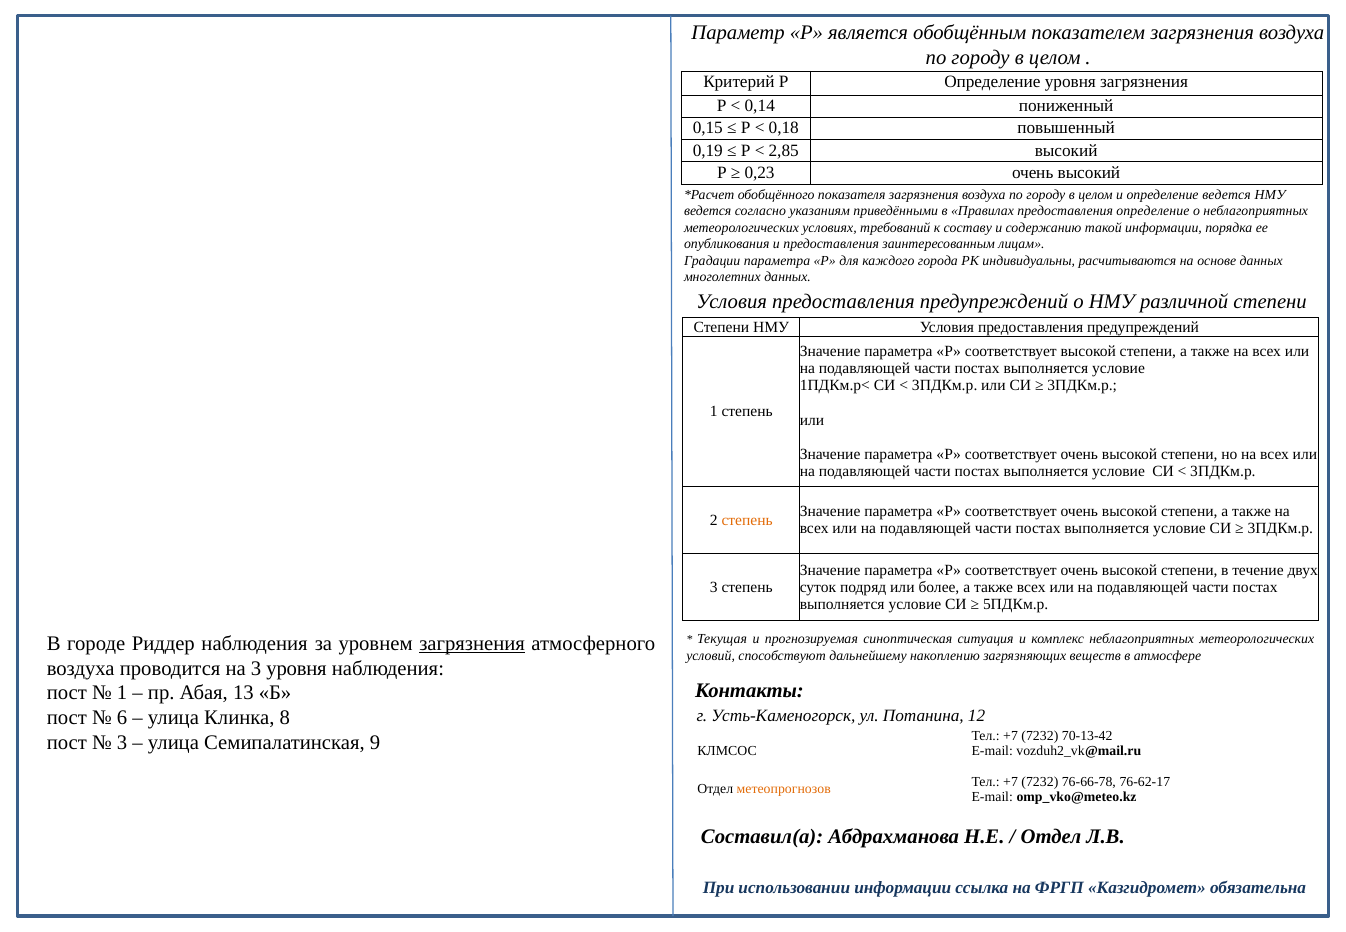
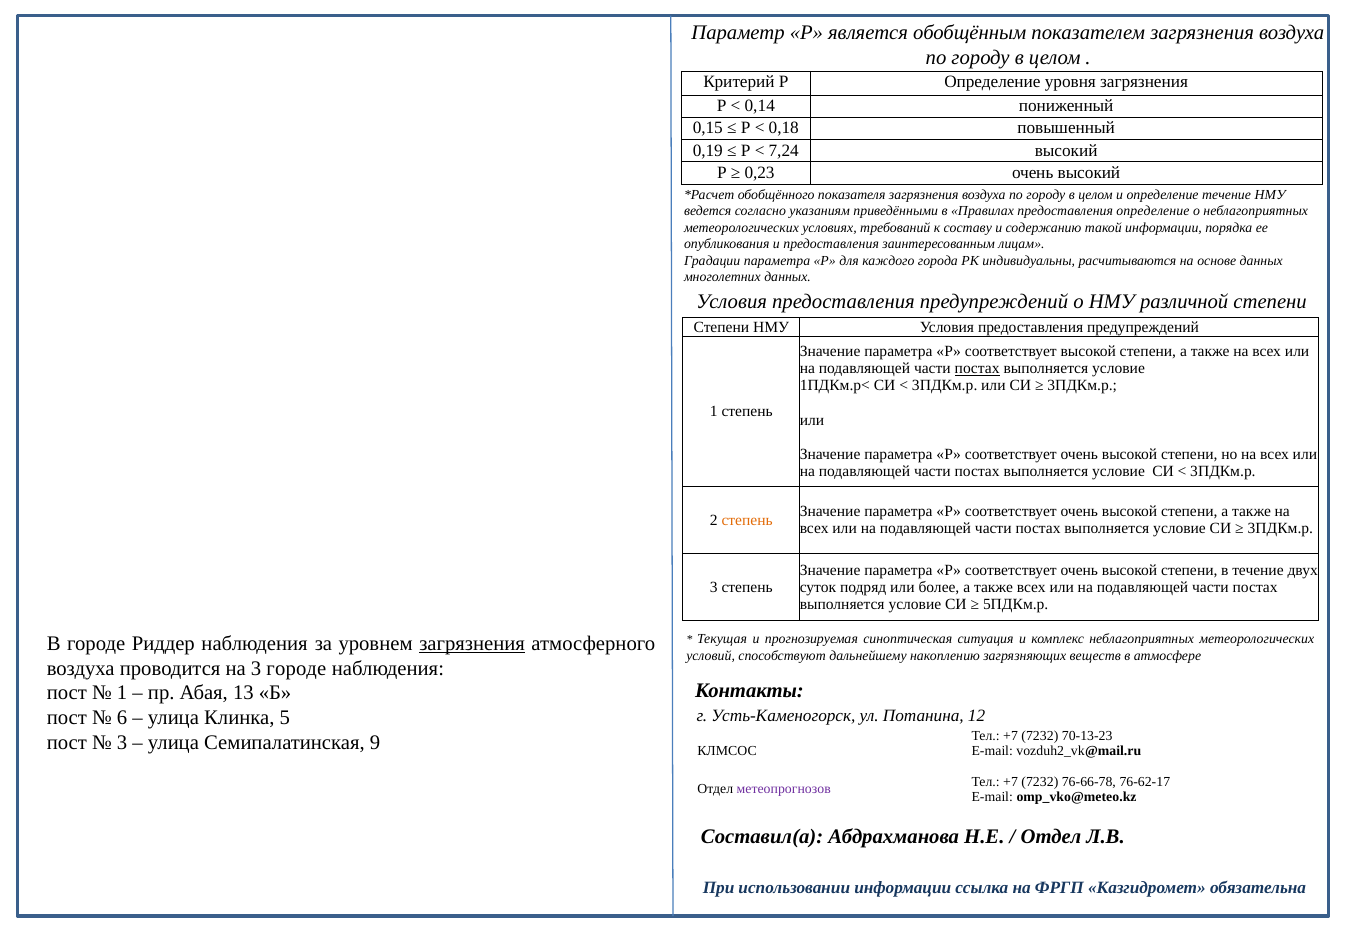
2,85: 2,85 -> 7,24 (784, 150)
определение ведется: ведется -> течение (1227, 195)
постах underline: none -> present (977, 368)
3 уровня: уровня -> городе (296, 668)
8: 8 -> 5 (285, 718)
70-13-42: 70-13-42 -> 70-13-23 (1087, 736)
метеопрогнозов colour: orange -> purple (784, 789)
